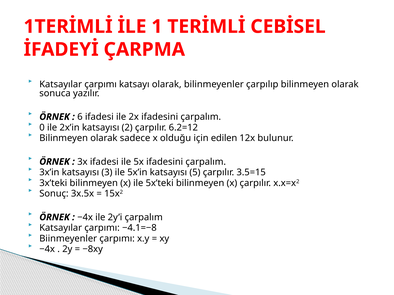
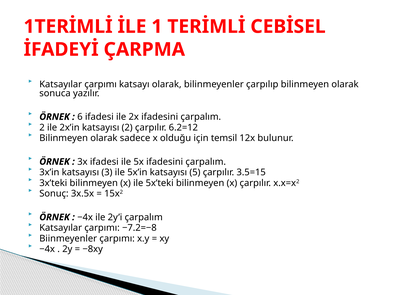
0: 0 -> 2 (42, 128)
edilen: edilen -> temsil (224, 138)
−4.1=−8: −4.1=−8 -> −7.2=−8 (139, 228)
